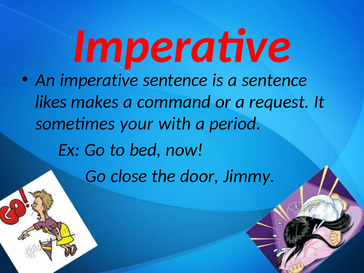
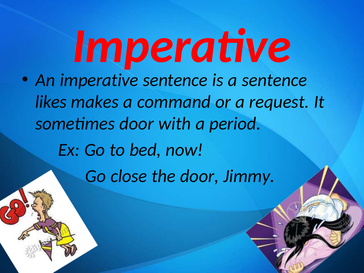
sometimes your: your -> door (137, 124)
